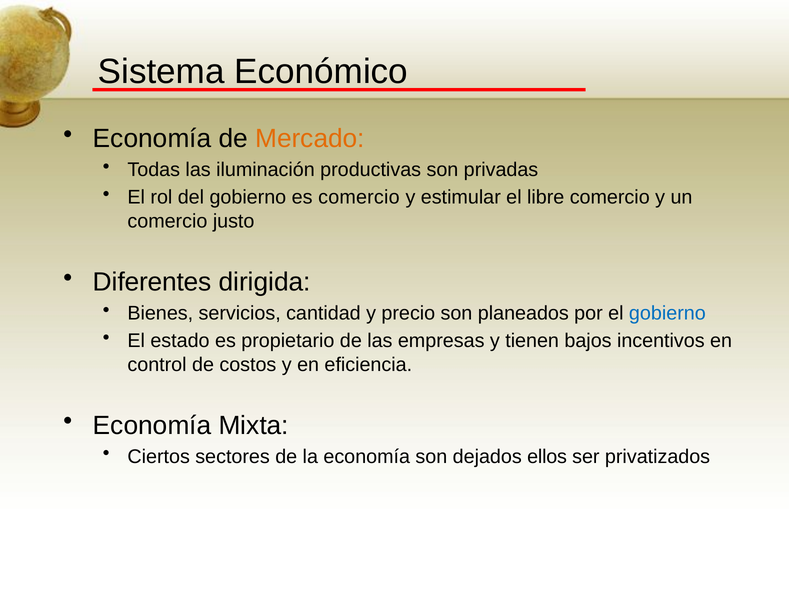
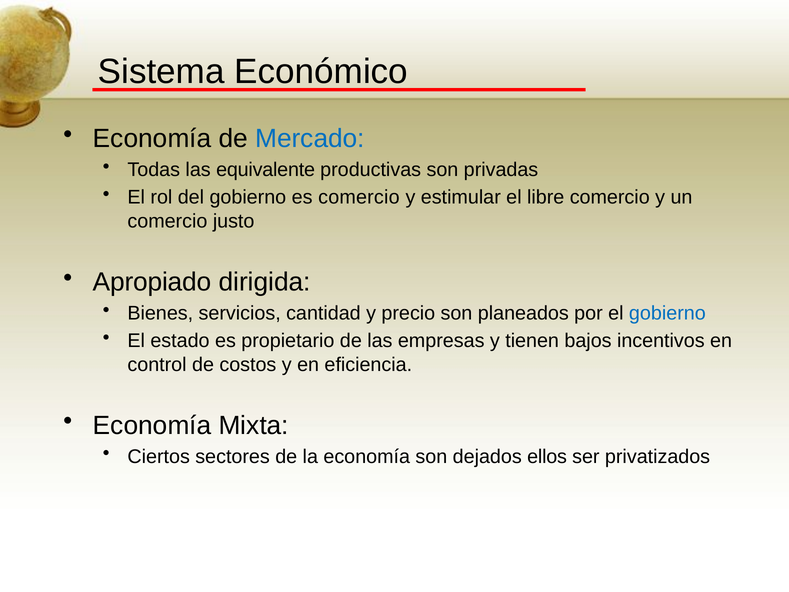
Mercado colour: orange -> blue (310, 139)
iluminación: iluminación -> equivalente (266, 170)
Diferentes: Diferentes -> Apropiado (152, 282)
